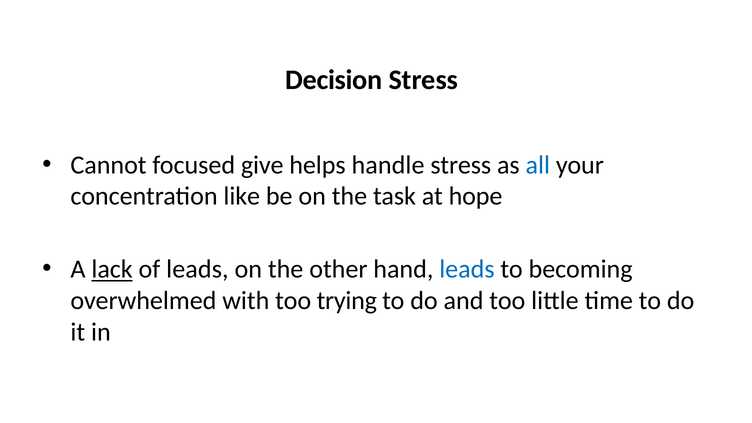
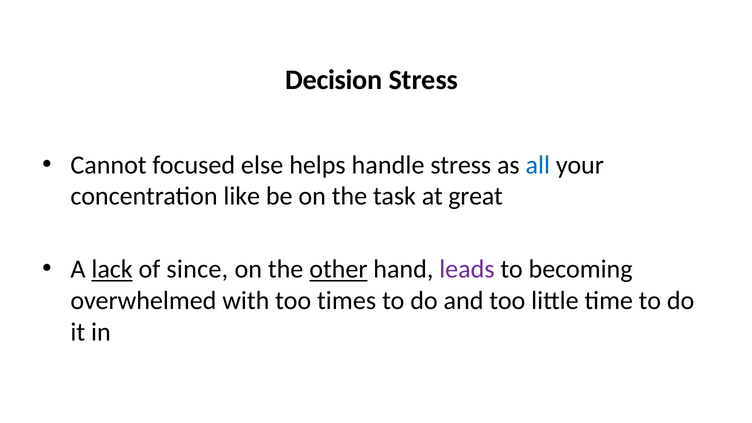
give: give -> else (262, 165)
hope: hope -> great (476, 196)
of leads: leads -> since (197, 269)
other underline: none -> present (338, 269)
leads colour: blue -> purple (467, 269)
trying: trying -> times (347, 301)
